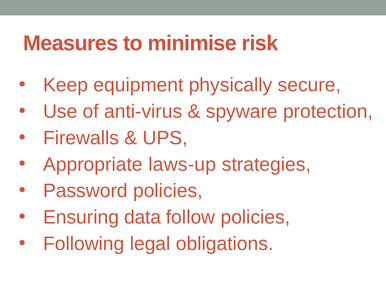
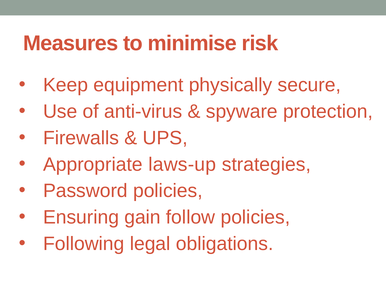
data: data -> gain (143, 217)
